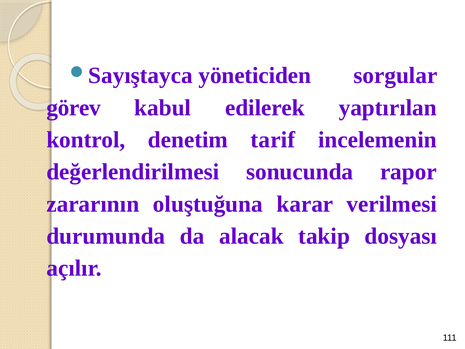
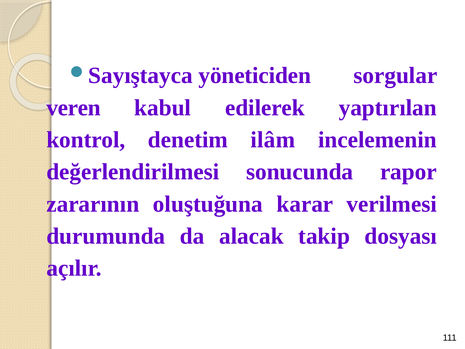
görev: görev -> veren (74, 108)
tarif: tarif -> ilâm (273, 140)
